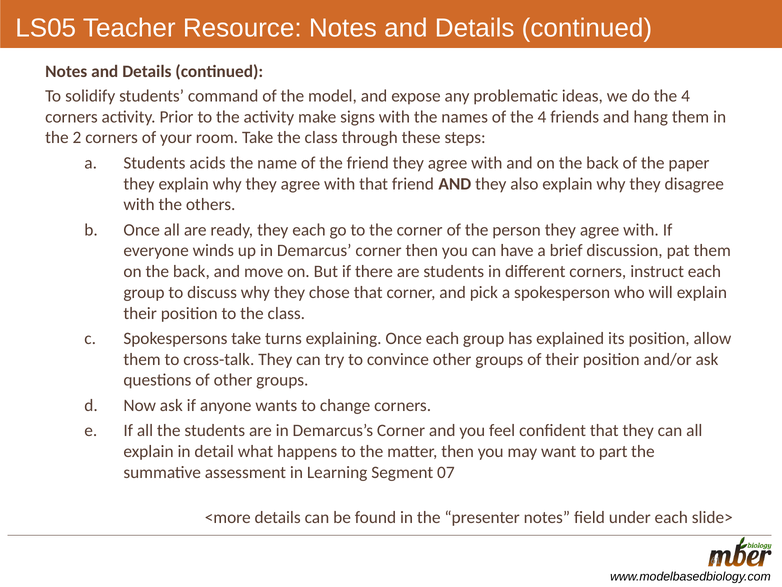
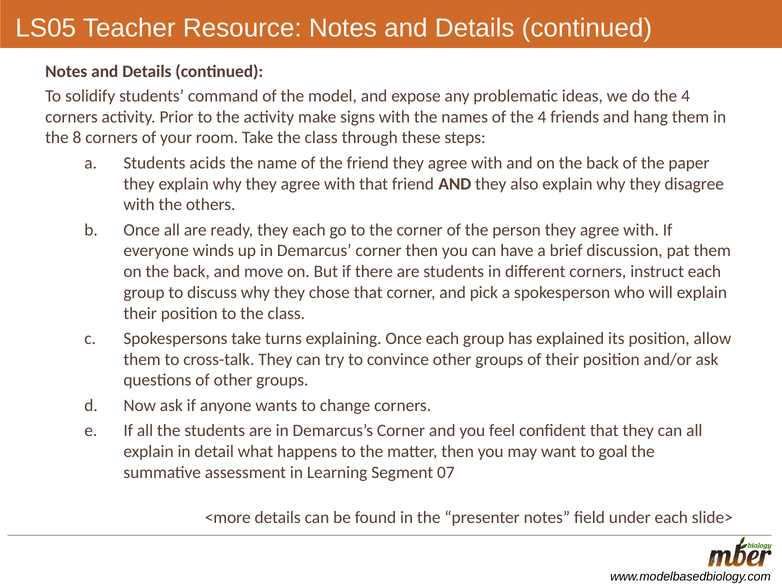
2: 2 -> 8 (77, 138)
part: part -> goal (613, 451)
